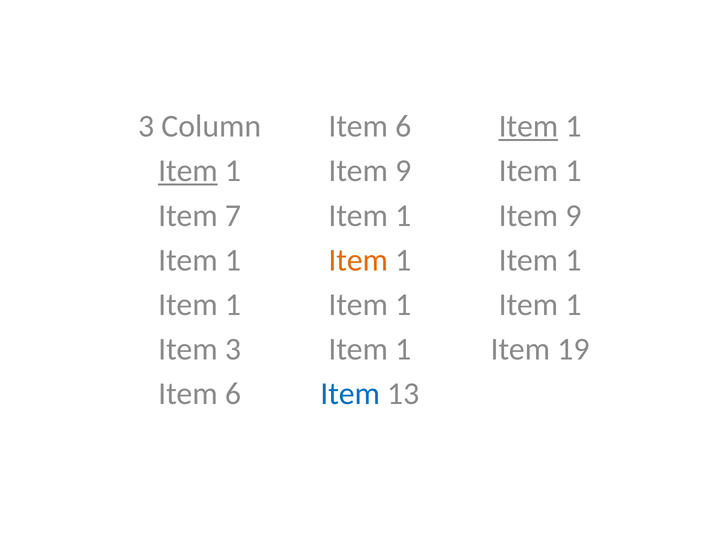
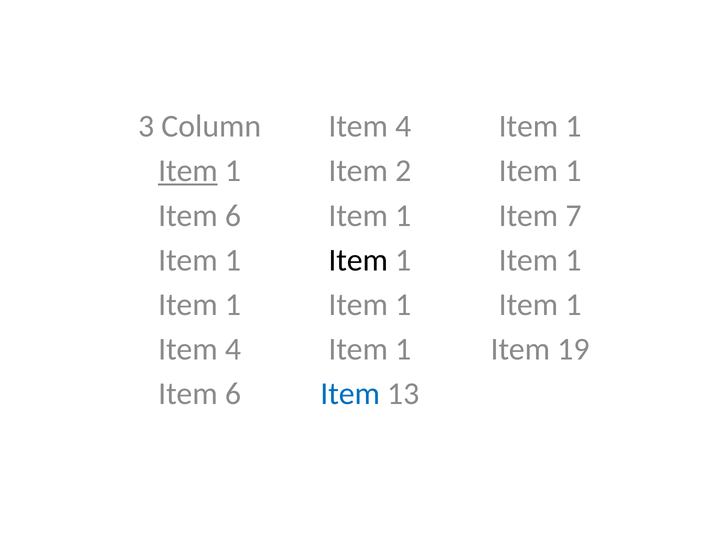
6: 6 -> 4 (403, 126)
Item underline: present -> none (528, 126)
9: 9 -> 2 (403, 171)
7: 7 -> 6 (233, 216)
9: 9 -> 7 (573, 216)
Item colour: orange -> black (358, 260)
3: 3 -> 4 (233, 349)
